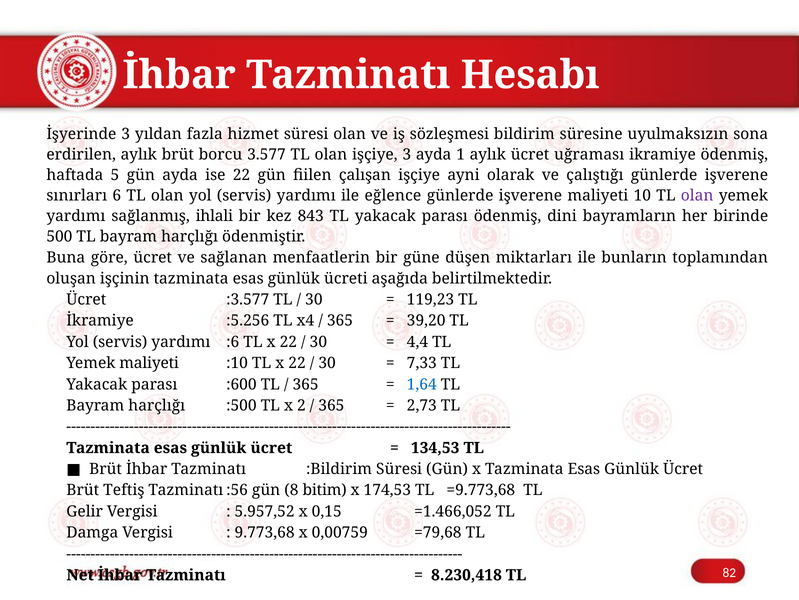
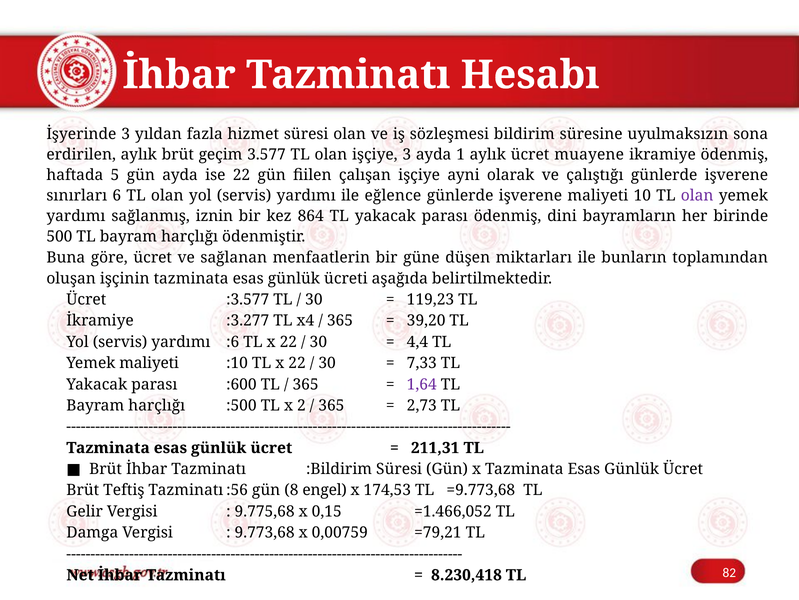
borcu: borcu -> geçim (221, 154)
uğraması: uğraması -> muayene (589, 154)
ihlali: ihlali -> iznin (214, 216)
843: 843 -> 864 (311, 216)
:5.256: :5.256 -> :3.277 (248, 320)
1,64 colour: blue -> purple (422, 384)
134,53: 134,53 -> 211,31 (435, 447)
bitim: bitim -> engel (325, 490)
5.957,52: 5.957,52 -> 9.775,68 (265, 511)
=79,68: =79,68 -> =79,21 (438, 532)
